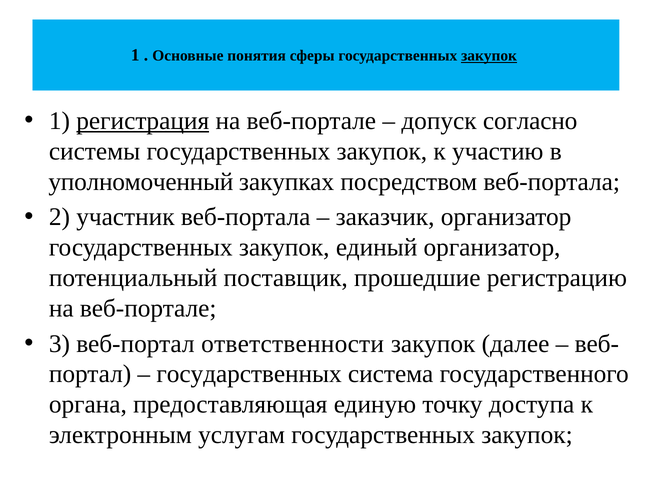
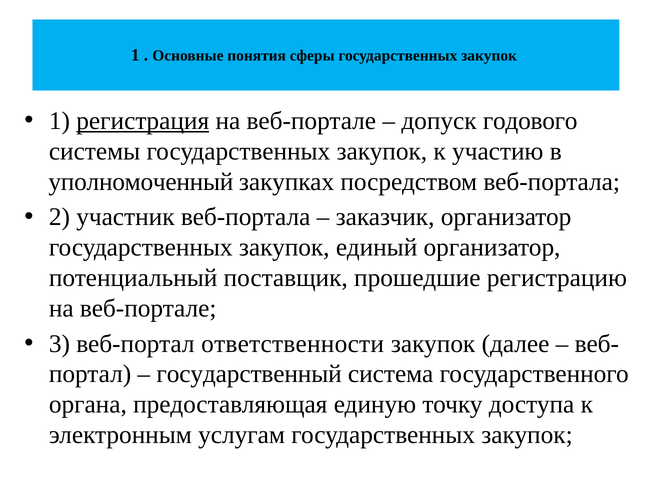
закупок underline: present -> none (489, 56)
согласно: согласно -> годового (530, 121)
государственных: государственных -> государственный (249, 374)
